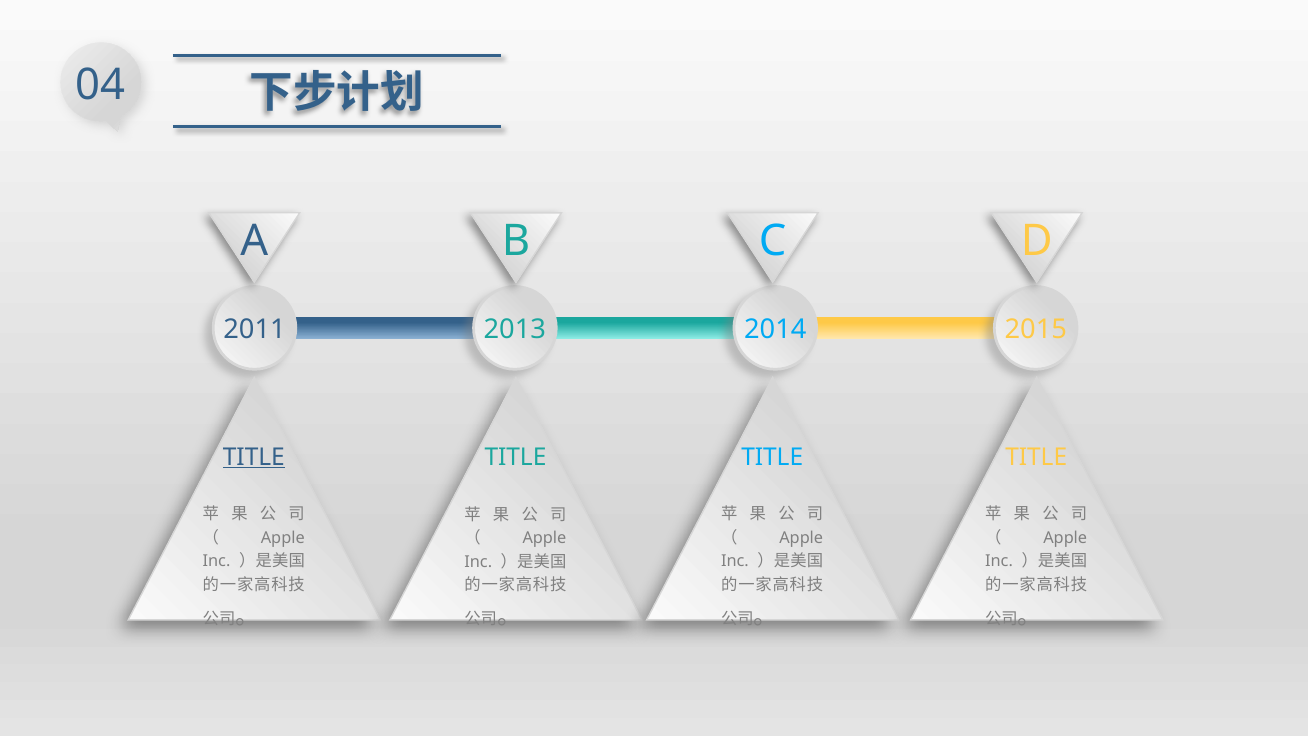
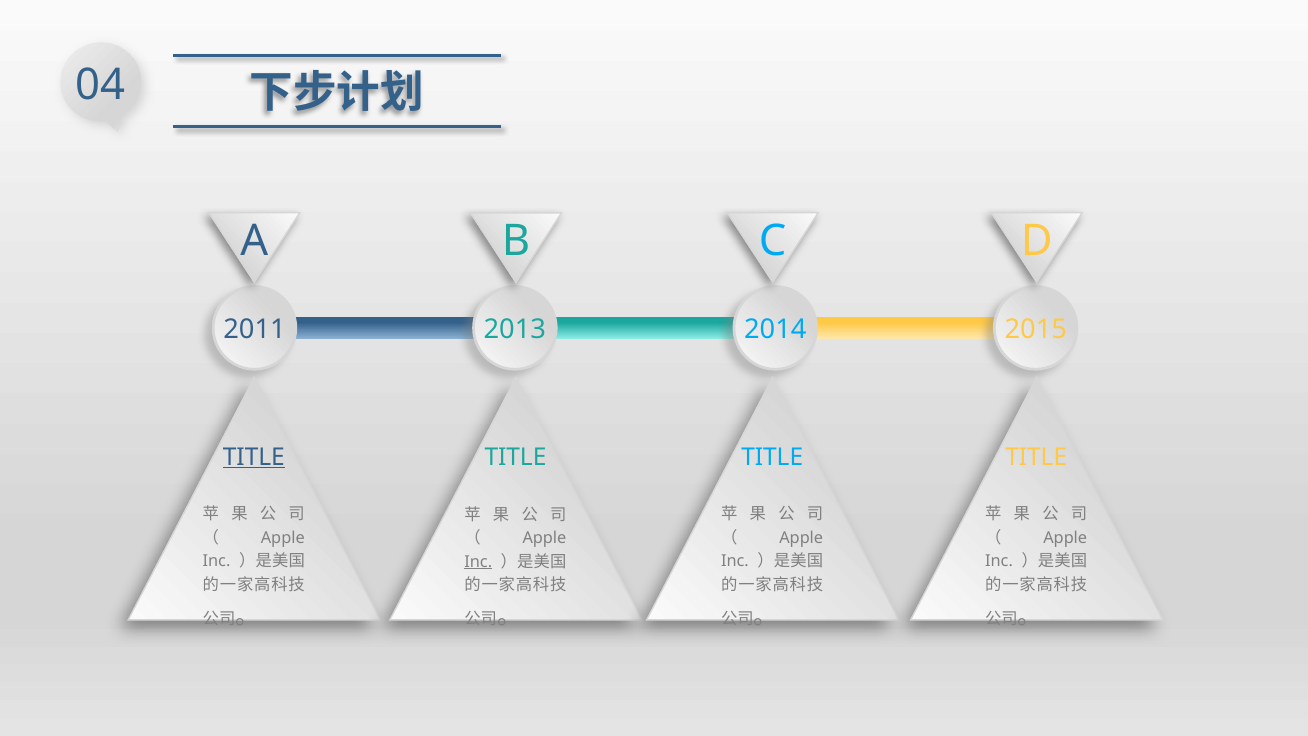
Inc underline: none -> present (478, 561)
